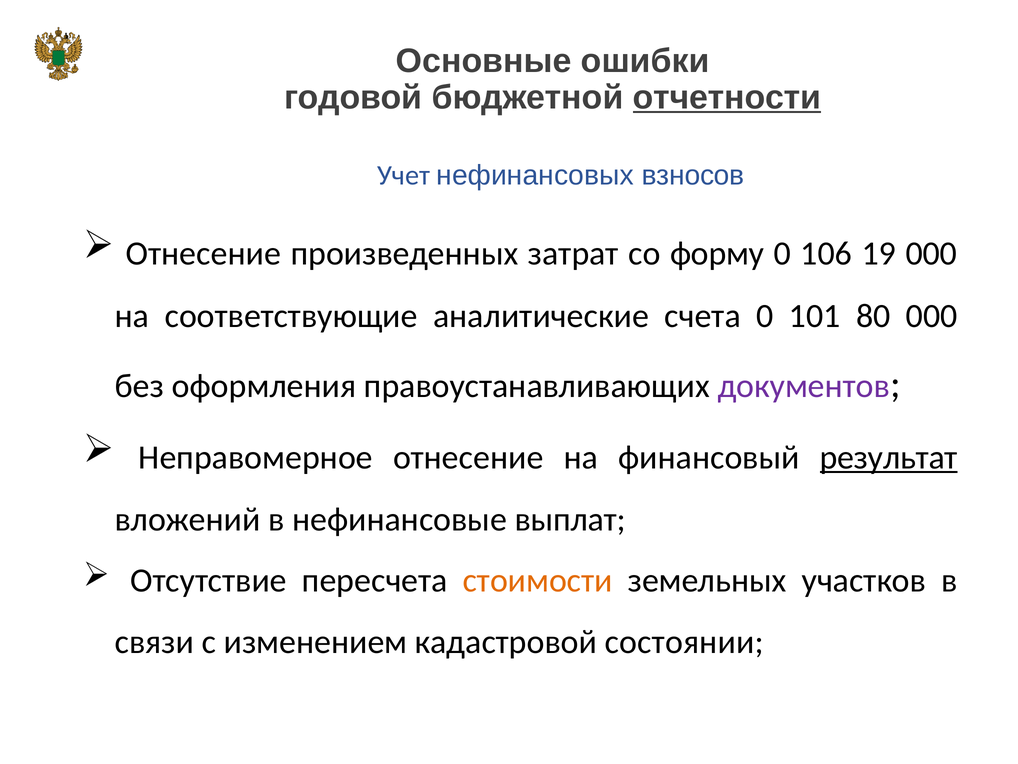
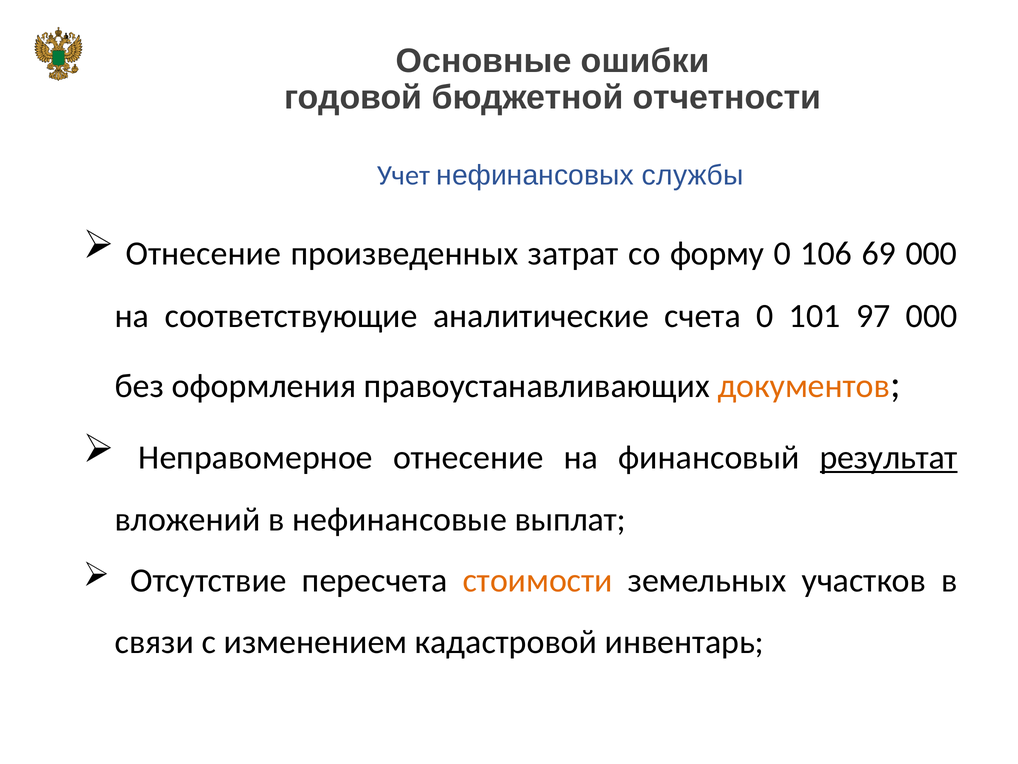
отчетности underline: present -> none (727, 97)
взносов: взносов -> службы (693, 175)
19: 19 -> 69 (879, 253)
80: 80 -> 97 (873, 316)
документов colour: purple -> orange (804, 386)
состоянии: состоянии -> инвентарь (684, 641)
